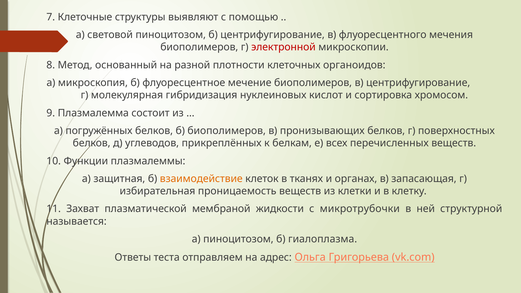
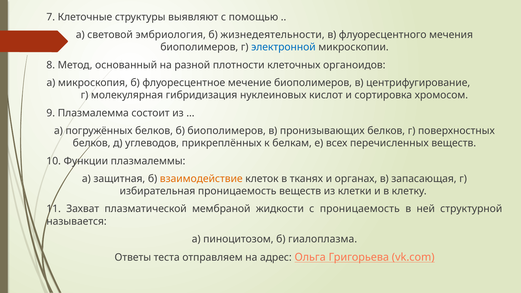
световой пиноцитозом: пиноцитозом -> эмбриология (171, 35)
б центрифугирование: центрифугирование -> жизнедеятельности (273, 35)
электронной colour: red -> blue (283, 47)
с микротрубочки: микротрубочки -> проницаемость (360, 209)
